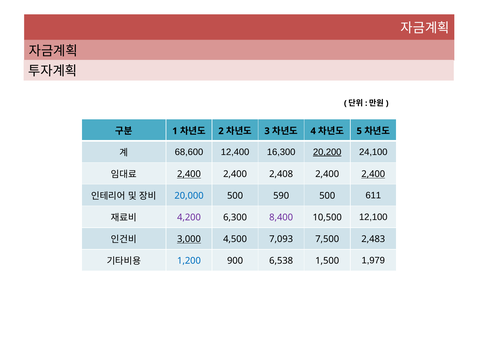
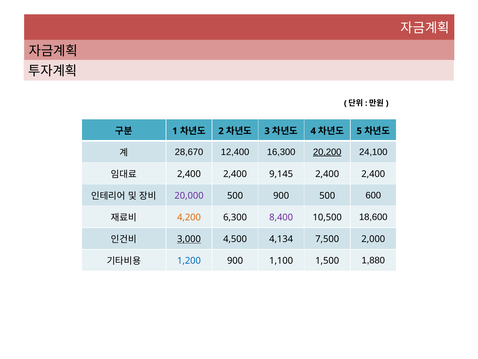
68,600: 68,600 -> 28,670 (189, 152)
2,400 underline: present -> none (189, 174)
2,408: 2,408 -> 9,145 (281, 174)
2,400 underline: present -> none (373, 174)
20,000 colour: blue -> purple (189, 196)
500 590: 590 -> 900 (281, 196)
611: 611 -> 600 (373, 195)
4,200 colour: purple -> orange (189, 217)
12,100: 12,100 -> 18,600 (373, 217)
7,093: 7,093 -> 4,134 (281, 239)
2,483: 2,483 -> 2,000 (373, 239)
6,538: 6,538 -> 1,100 (281, 260)
1,979: 1,979 -> 1,880 (373, 260)
